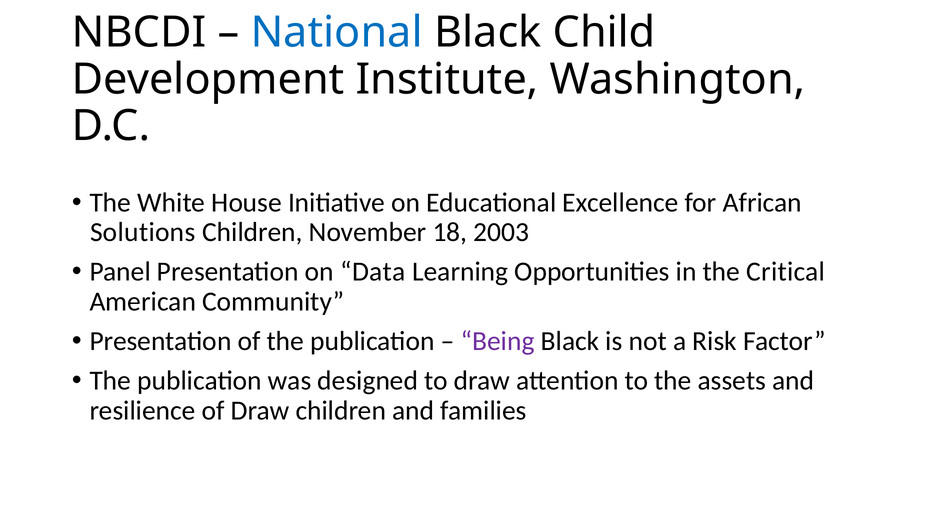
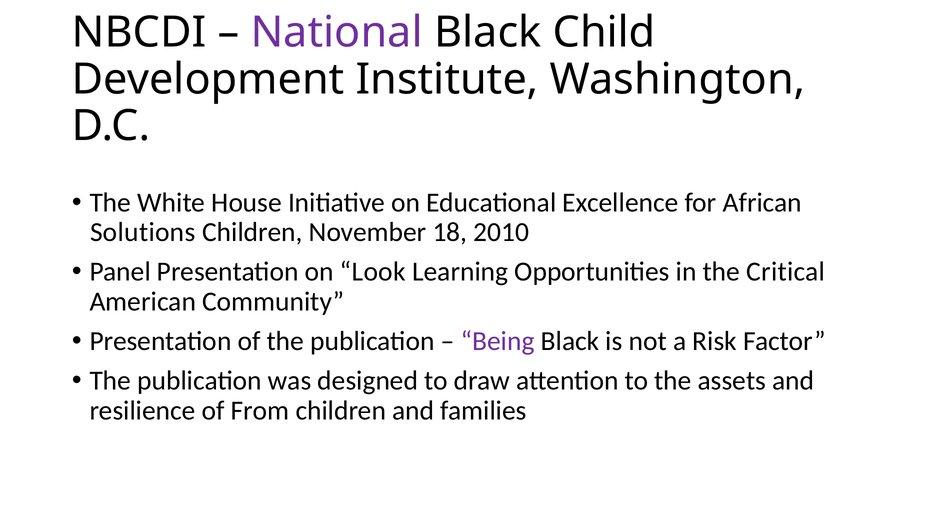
National colour: blue -> purple (337, 33)
2003: 2003 -> 2010 (501, 232)
Data: Data -> Look (373, 272)
of Draw: Draw -> From (260, 410)
